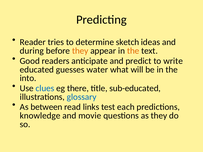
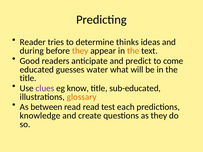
sketch: sketch -> thinks (127, 42)
write: write -> come (173, 61)
into: into -> title (28, 78)
clues colour: blue -> purple (45, 88)
there: there -> know (78, 88)
glossary colour: blue -> orange (82, 97)
read links: links -> read (91, 107)
movie: movie -> create (90, 116)
